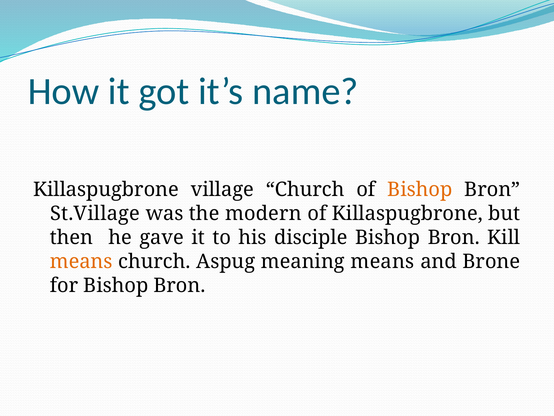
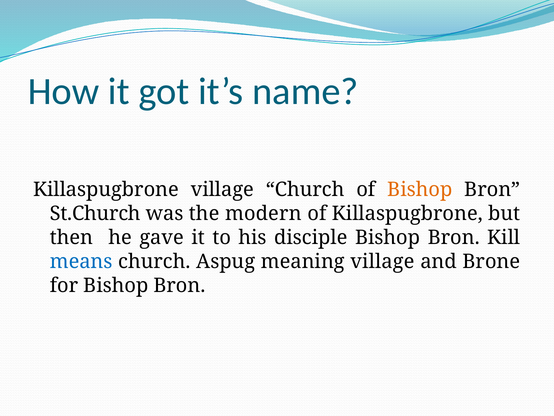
St.Village: St.Village -> St.Church (95, 213)
means colour: orange -> blue (81, 261)
meaning means: means -> village (382, 261)
